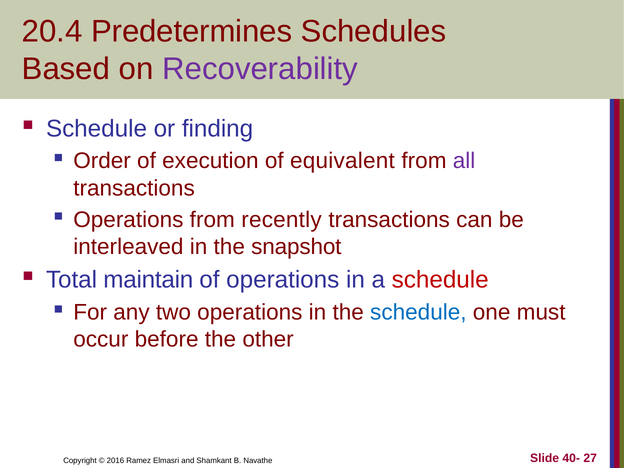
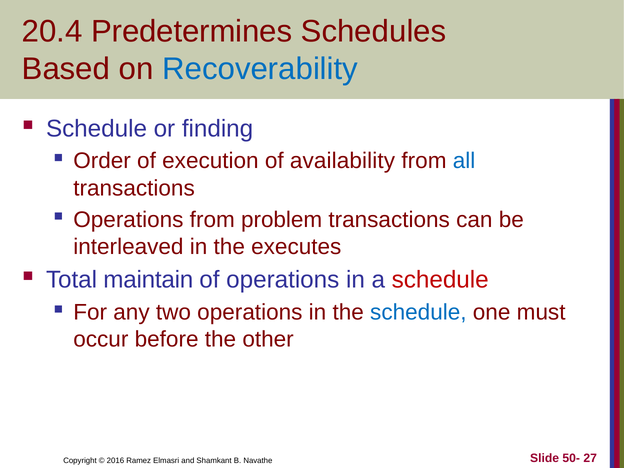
Recoverability colour: purple -> blue (260, 69)
equivalent: equivalent -> availability (343, 161)
all colour: purple -> blue (464, 161)
recently: recently -> problem (282, 220)
snapshot: snapshot -> executes (296, 247)
40-: 40- -> 50- (571, 458)
